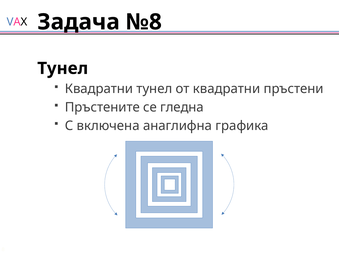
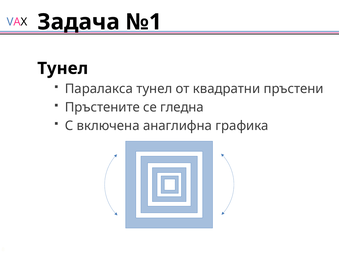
№8: №8 -> №1 (144, 22)
Квадратни: Квадратни -> Паралакса (99, 89)
